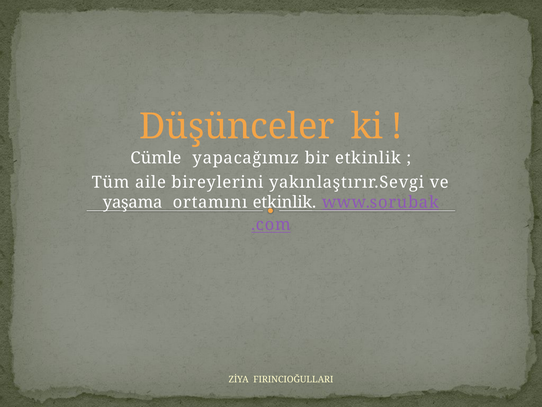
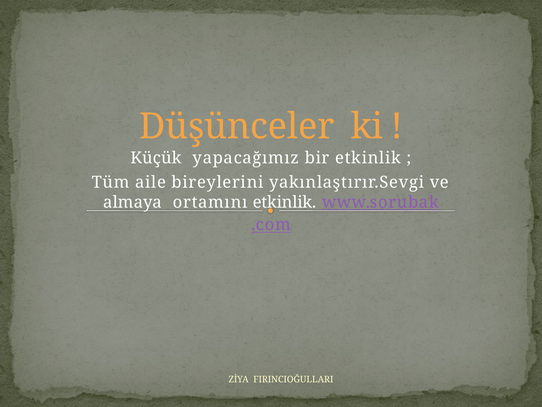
Cümle: Cümle -> Küçük (156, 158)
yaşama: yaşama -> almaya (133, 202)
